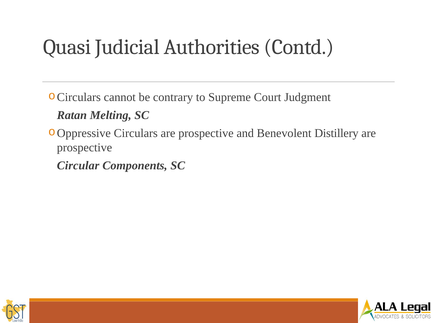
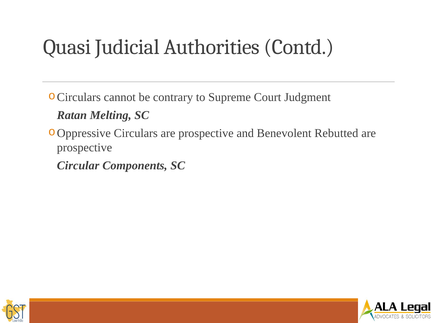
Distillery: Distillery -> Rebutted (336, 133)
